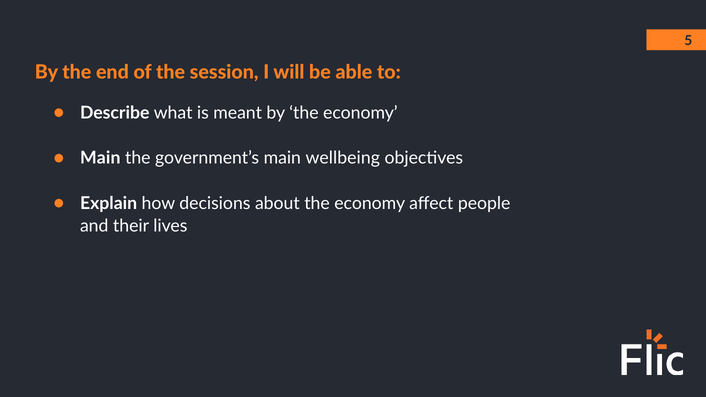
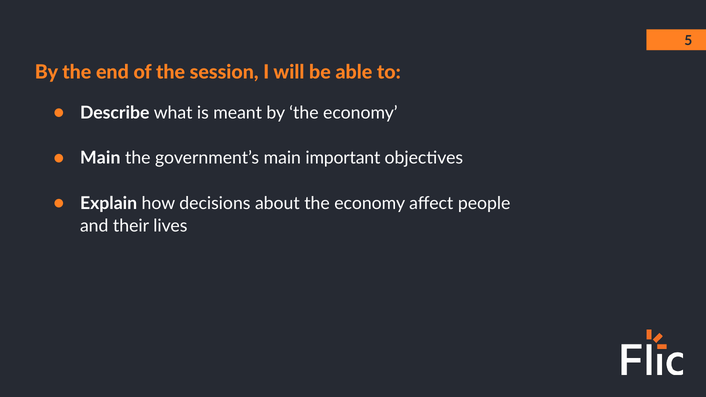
wellbeing: wellbeing -> important (343, 158)
